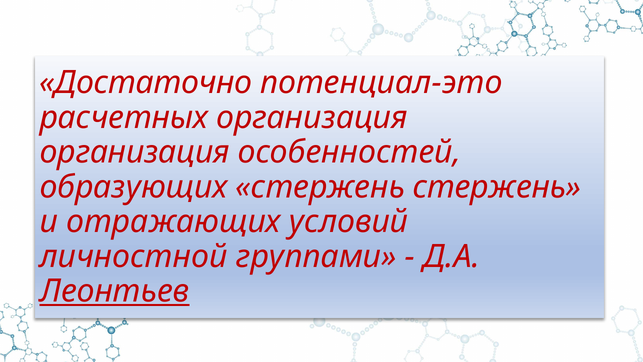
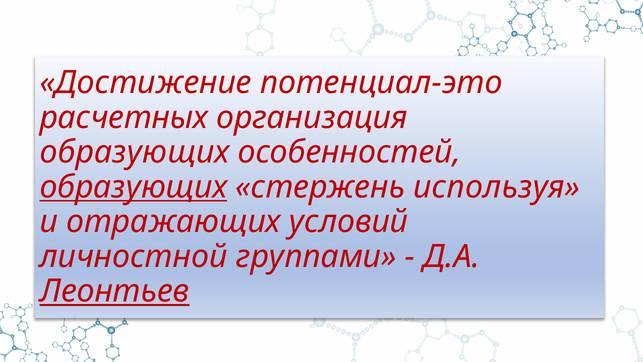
Достаточно: Достаточно -> Достижение (146, 83)
организация: организация -> образующих (134, 152)
образующих underline: none -> present (133, 187)
стержень стержень: стержень -> используя (497, 187)
